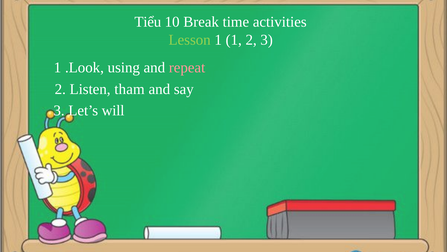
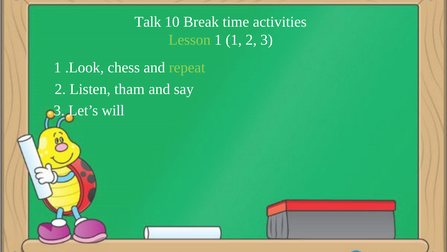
Tiểu: Tiểu -> Talk (148, 22)
using: using -> chess (124, 67)
repeat colour: pink -> light green (187, 67)
